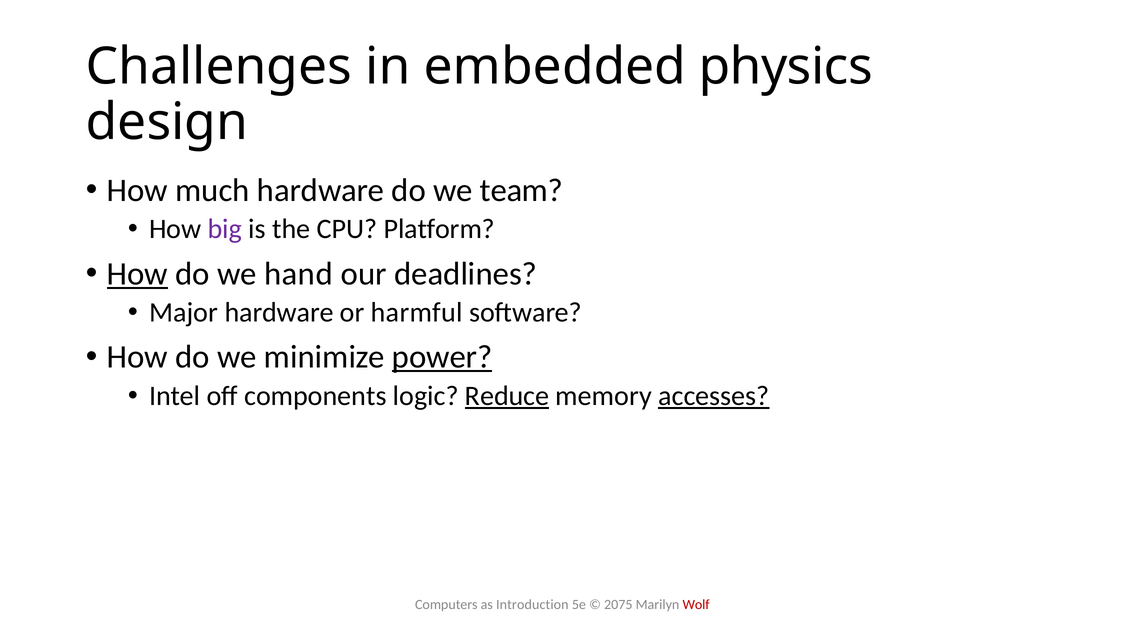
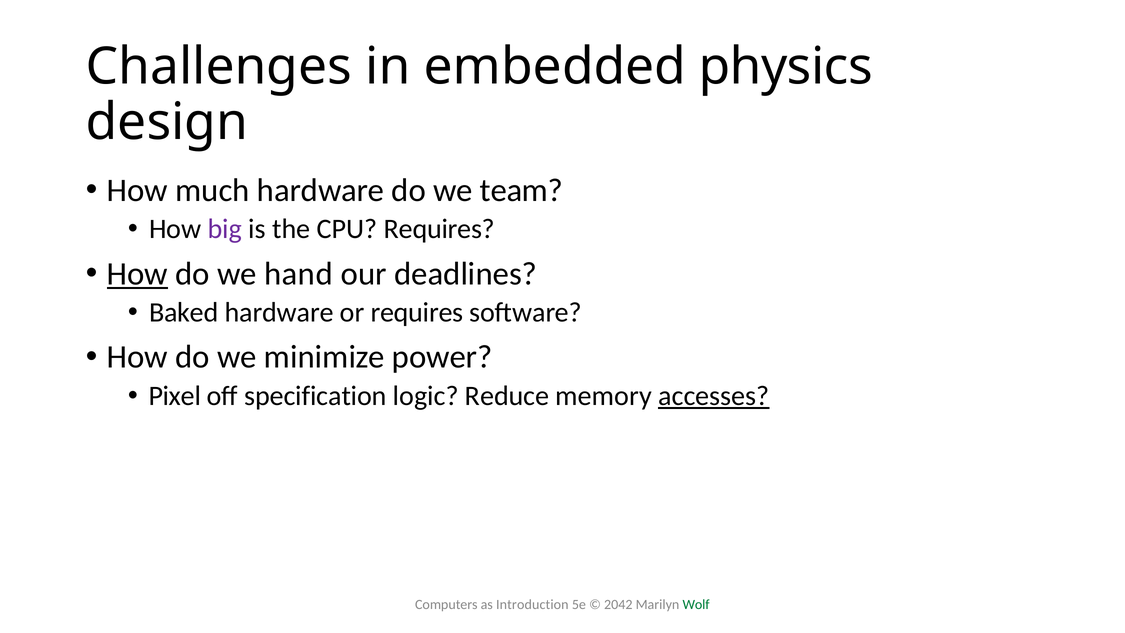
CPU Platform: Platform -> Requires (439, 229)
Major: Major -> Baked (184, 312)
or harmful: harmful -> requires (417, 312)
power underline: present -> none (442, 357)
Intel: Intel -> Pixel (175, 396)
components: components -> specification (315, 396)
Reduce underline: present -> none (507, 396)
2075: 2075 -> 2042 (618, 604)
Wolf colour: red -> green (696, 604)
